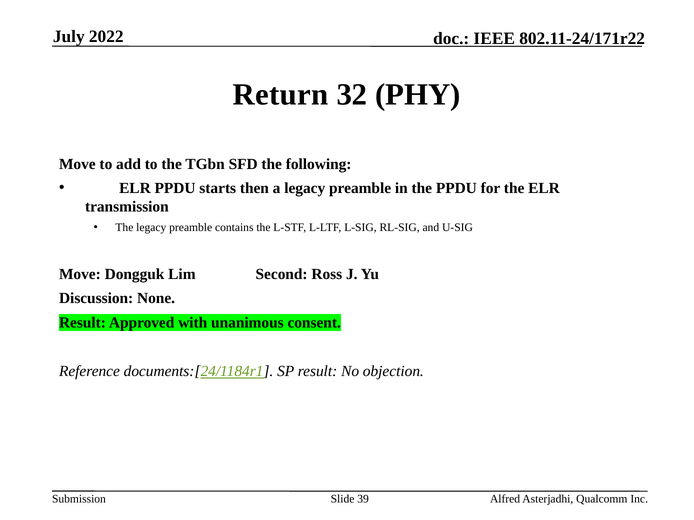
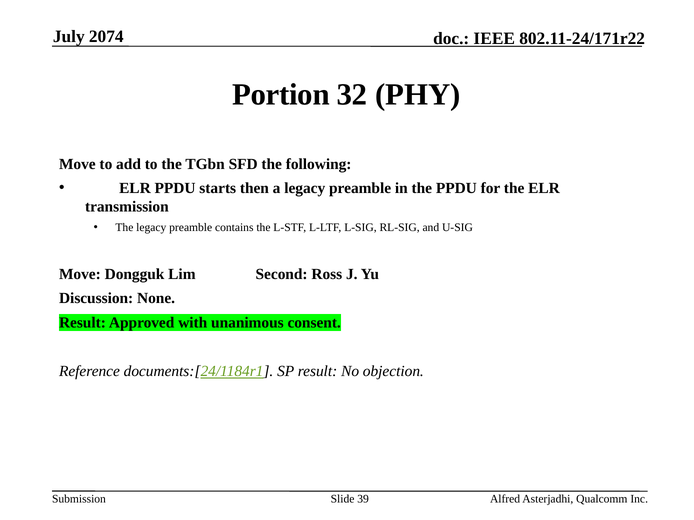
2022: 2022 -> 2074 (106, 37)
Return: Return -> Portion (281, 95)
